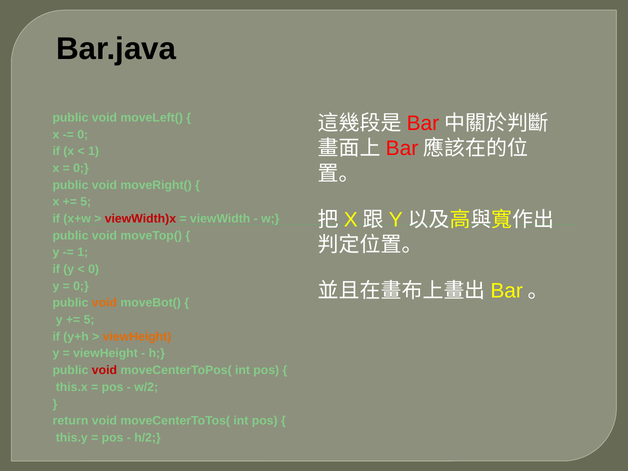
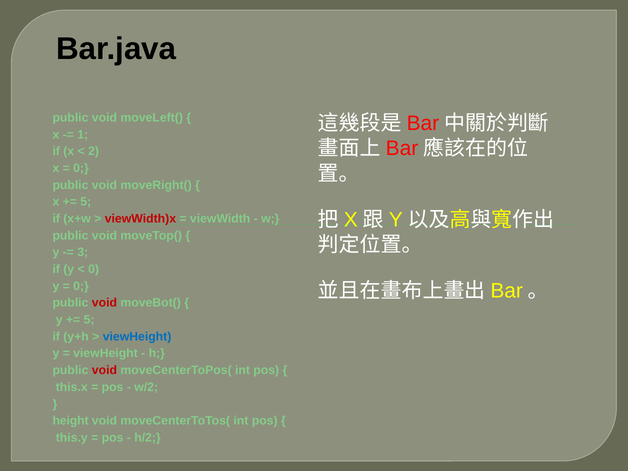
0: 0 -> 1 (83, 135)
1: 1 -> 2 (94, 151)
1: 1 -> 3 (83, 252)
void colour: orange -> red (104, 303)
viewHeight colour: orange -> blue (137, 337)
return: return -> height (71, 421)
